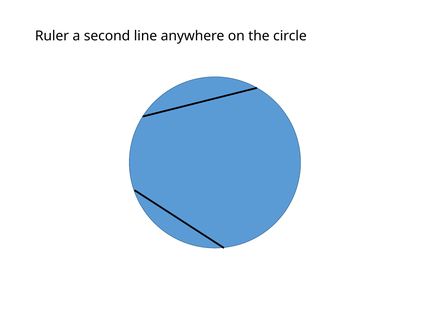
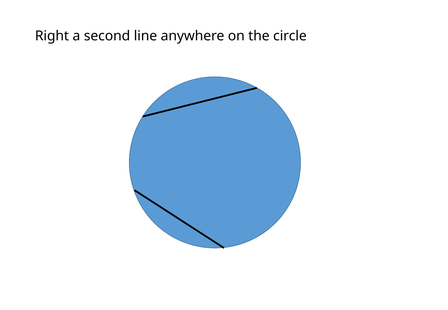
Ruler: Ruler -> Right (52, 36)
